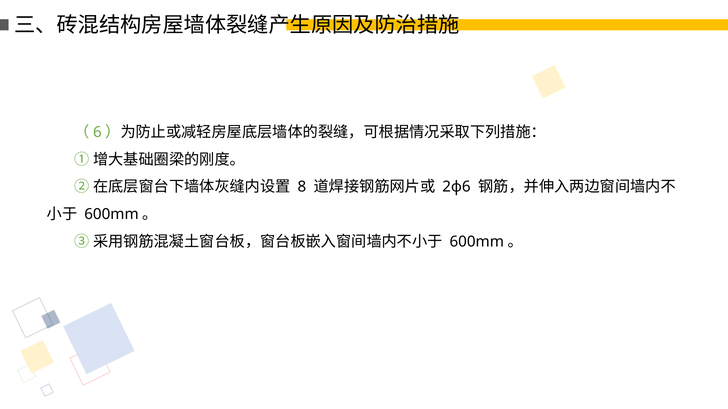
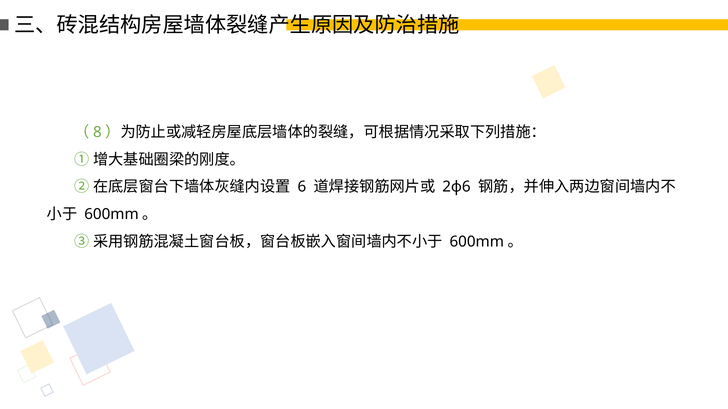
6: 6 -> 8 (97, 133)
8: 8 -> 6 (302, 187)
